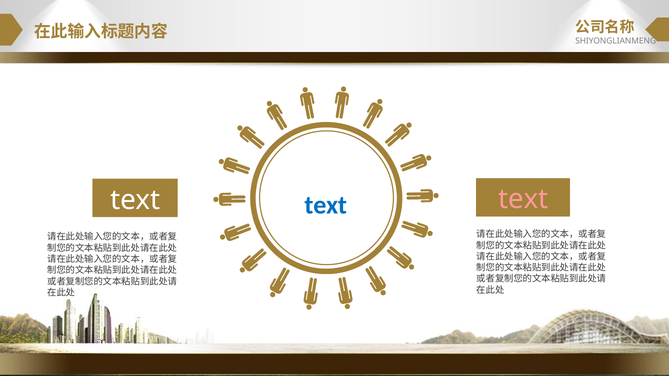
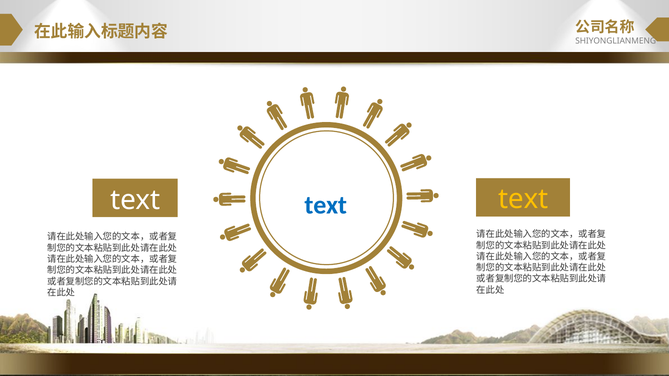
text colour: pink -> yellow (523, 199)
